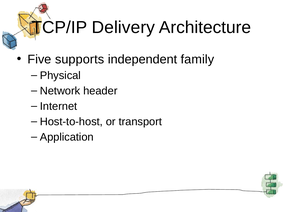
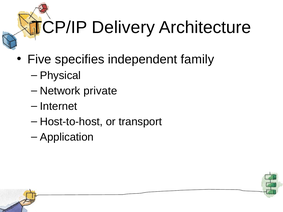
supports: supports -> specifies (80, 59)
header: header -> private (100, 91)
